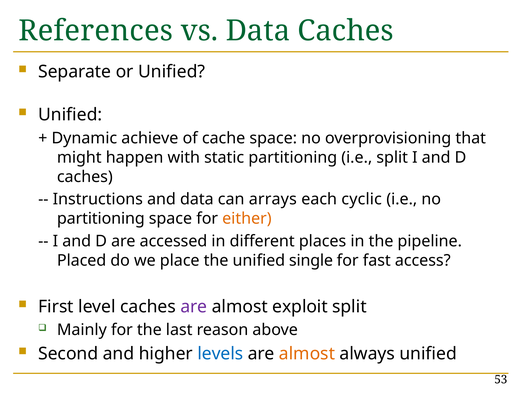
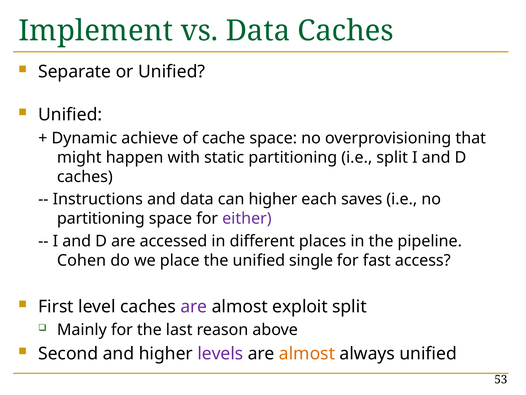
References: References -> Implement (96, 31)
can arrays: arrays -> higher (273, 199)
cyclic: cyclic -> saves (362, 199)
either colour: orange -> purple (247, 218)
Placed: Placed -> Cohen (82, 260)
levels colour: blue -> purple (220, 353)
